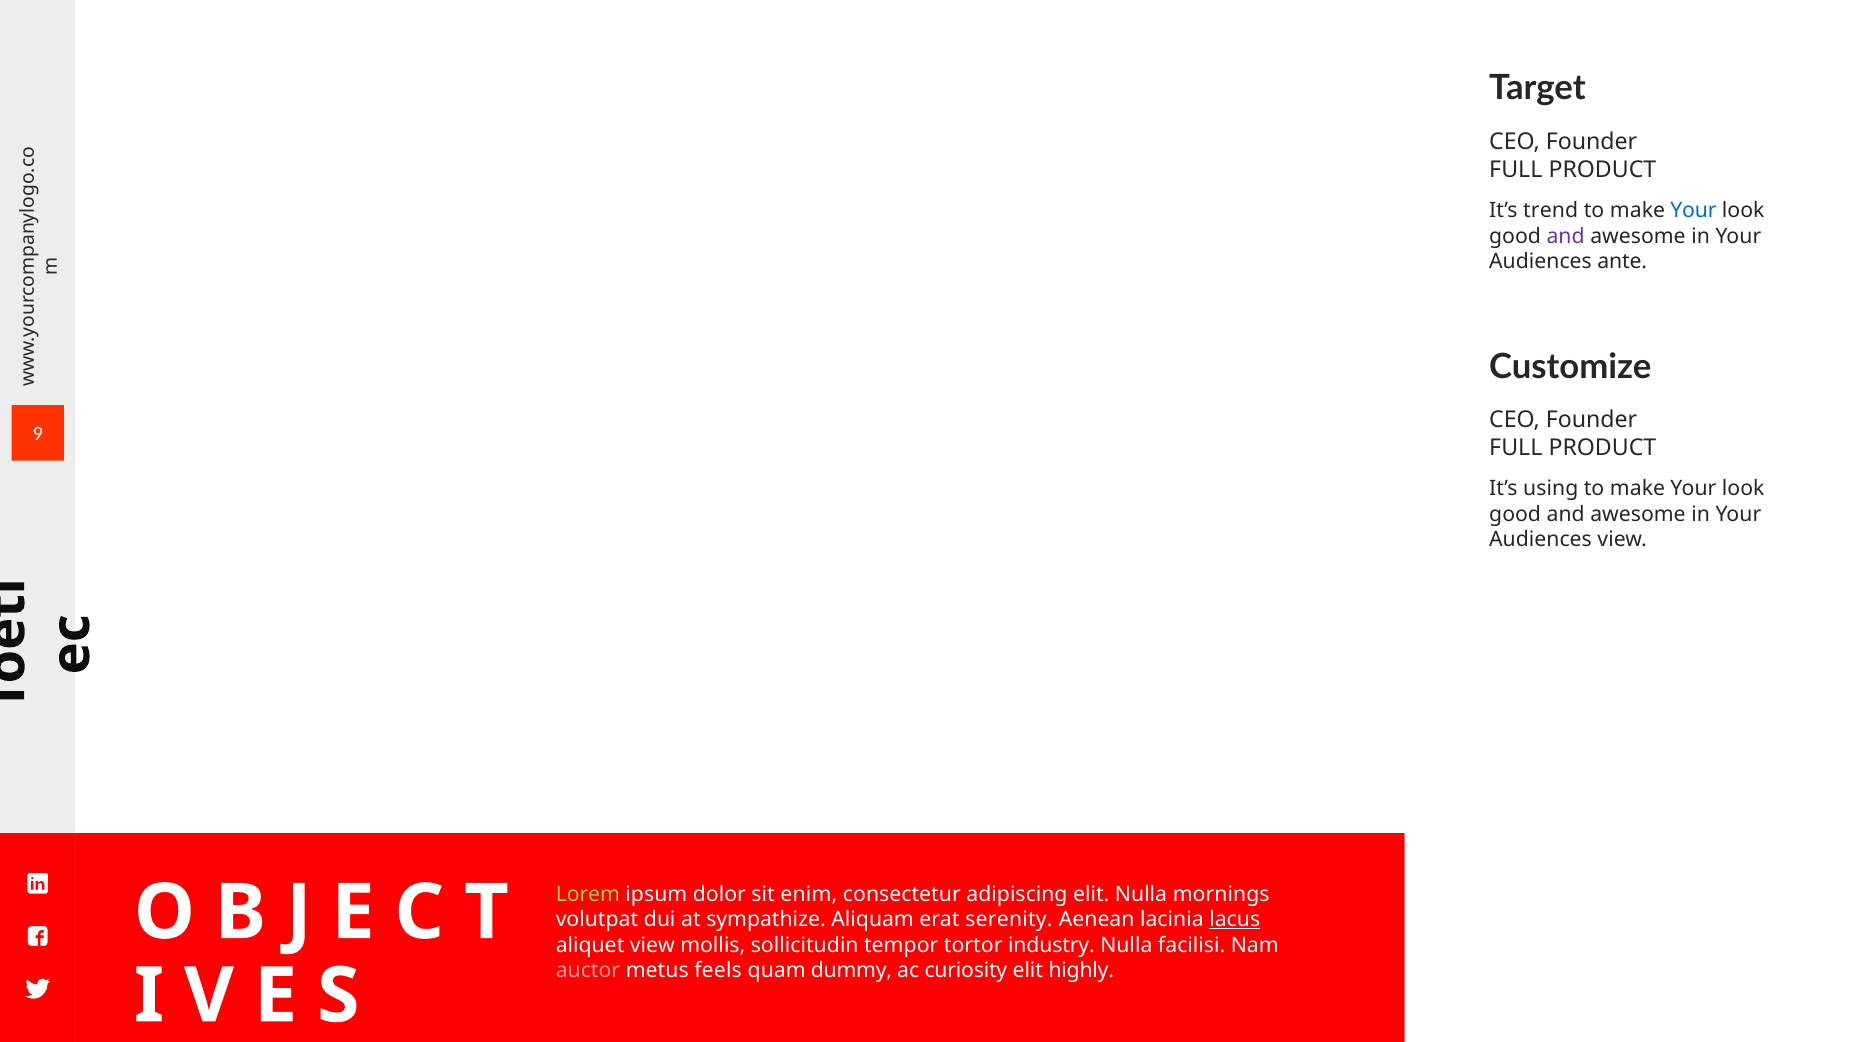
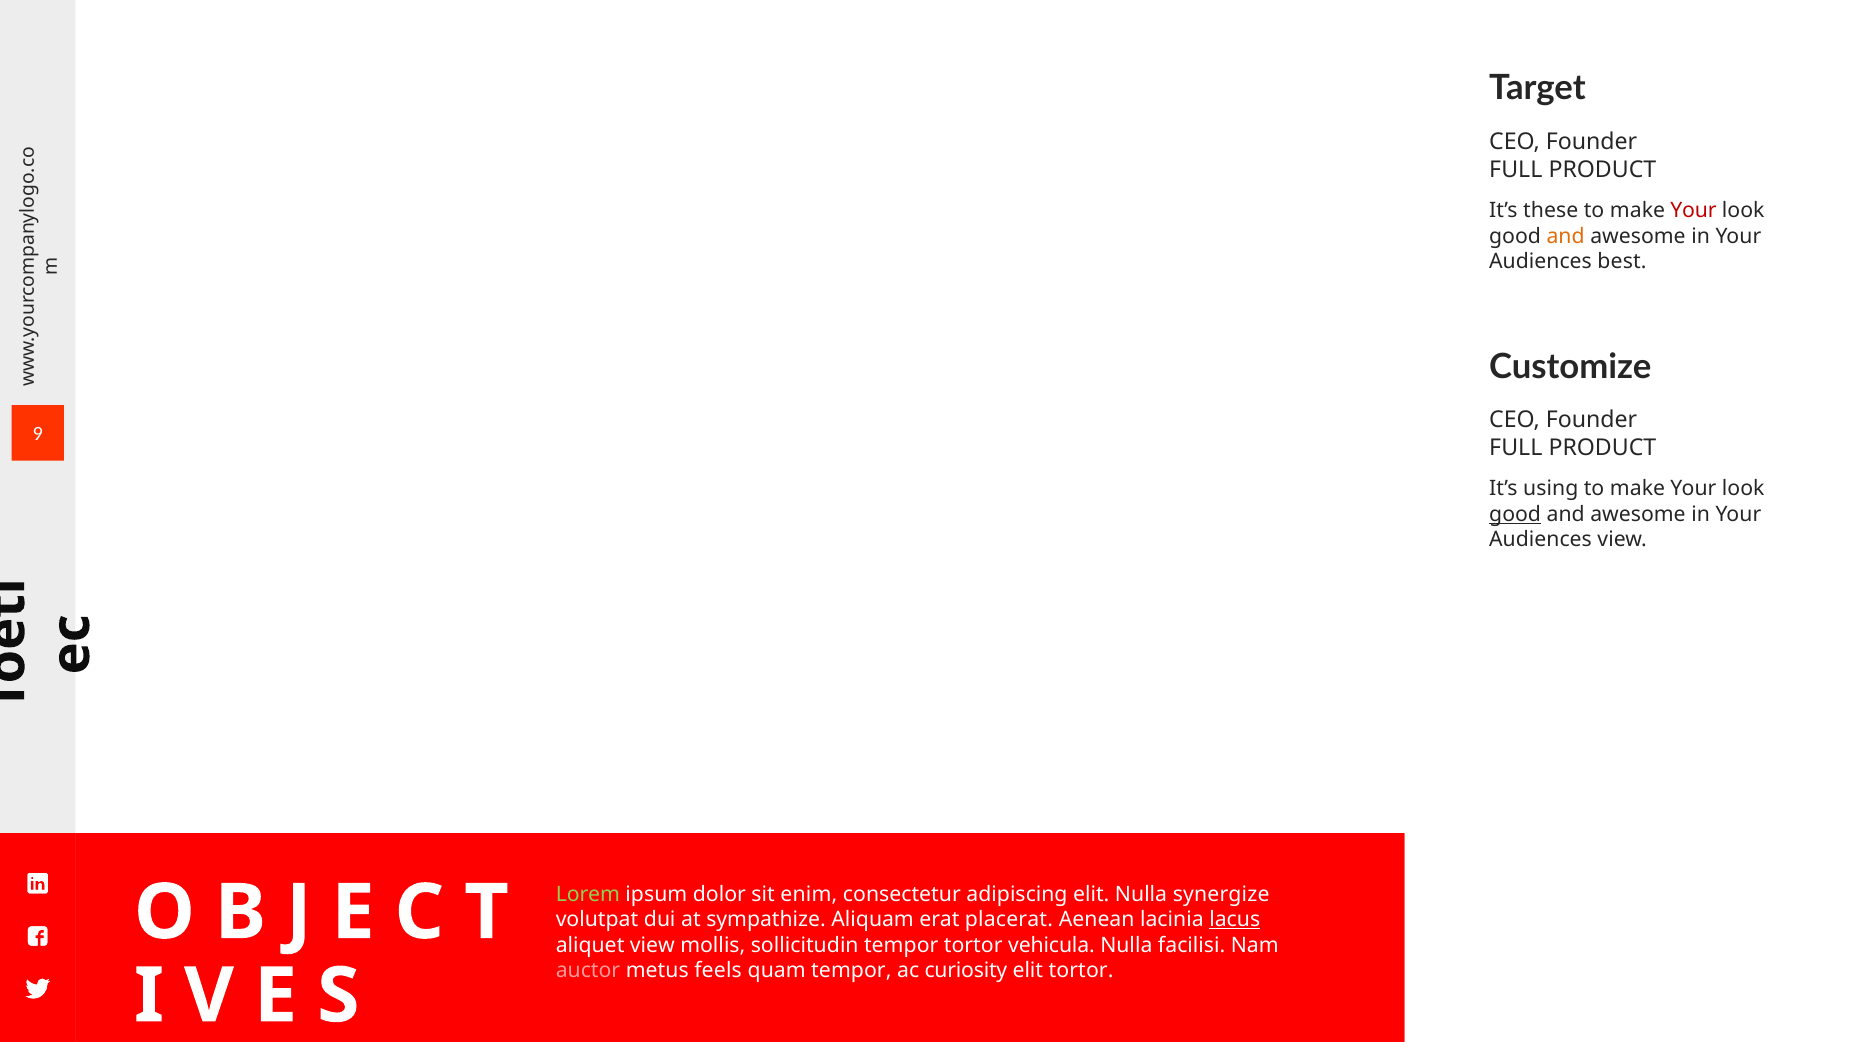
trend: trend -> these (1551, 211)
Your colour: blue -> red (1693, 211)
and colour: purple -> orange (1566, 236)
ante: ante -> best (1622, 261)
good underline: none -> present (1515, 514)
mornings: mornings -> synergize (1221, 894)
serenity: serenity -> placerat (1009, 919)
industry: industry -> vehicula (1051, 945)
quam dummy: dummy -> tempor (851, 970)
elit highly: highly -> tortor (1081, 970)
